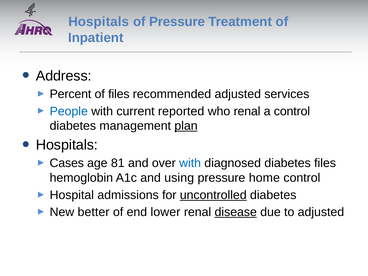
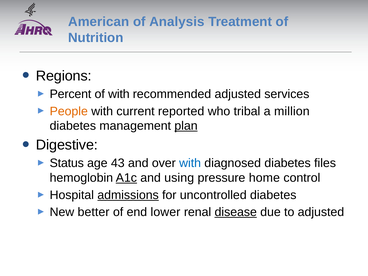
Hospitals: Hospitals -> American (99, 22)
of Pressure: Pressure -> Analysis (177, 22)
Inpatient: Inpatient -> Nutrition (96, 38)
Address: Address -> Regions (64, 76)
of files: files -> with (119, 94)
People colour: blue -> orange (69, 111)
who renal: renal -> tribal (247, 111)
a control: control -> million (292, 111)
Hospitals: Hospitals -> Digestive (67, 145)
Cases: Cases -> Status (67, 163)
81: 81 -> 43 (118, 163)
A1c underline: none -> present (126, 178)
admissions underline: none -> present (128, 195)
uncontrolled underline: present -> none (213, 195)
